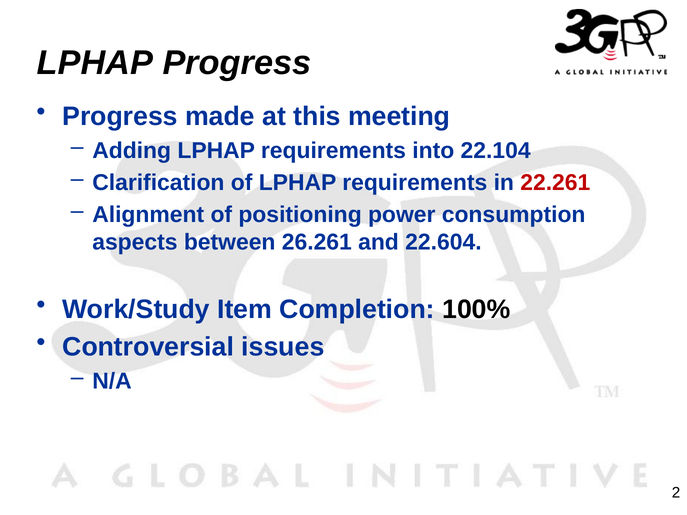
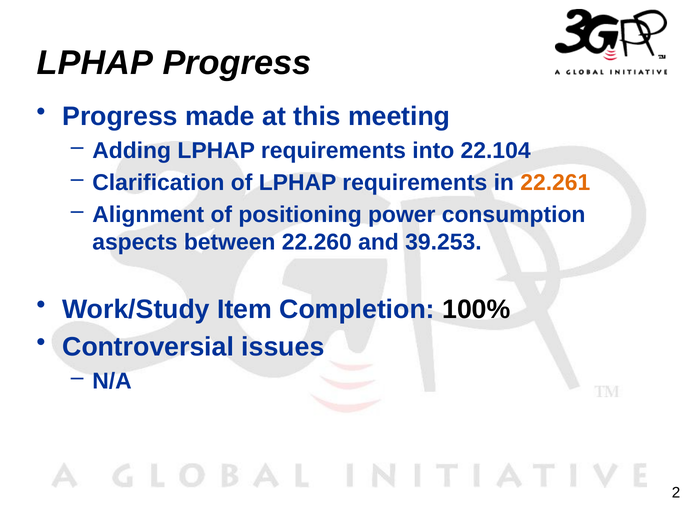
22.261 colour: red -> orange (555, 183)
26.261: 26.261 -> 22.260 (317, 242)
22.604: 22.604 -> 39.253 (443, 242)
